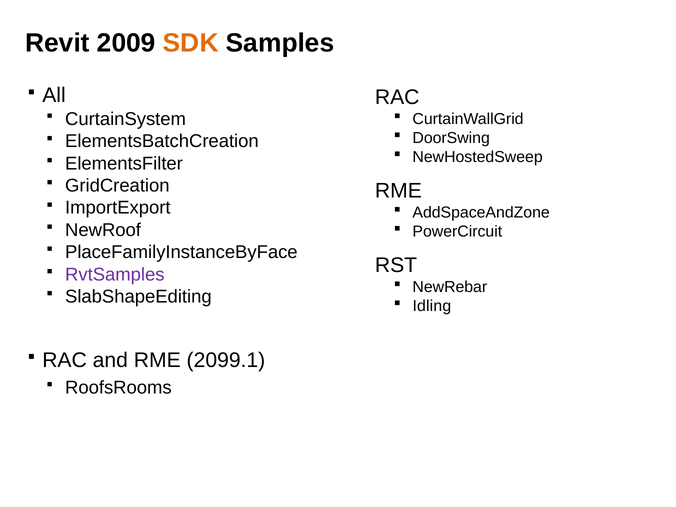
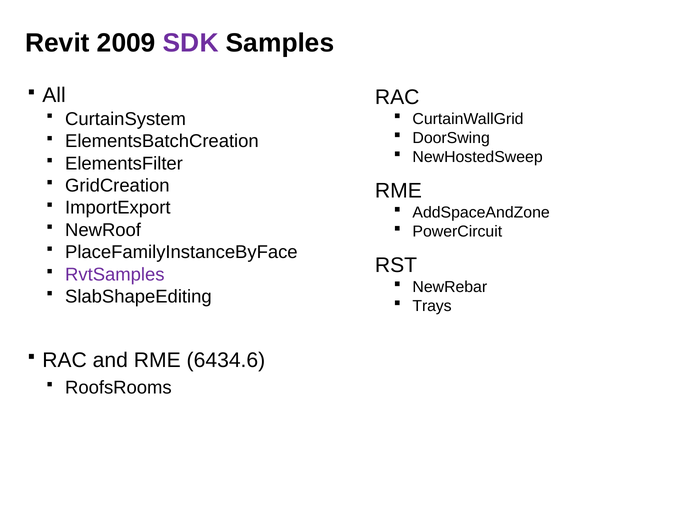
SDK colour: orange -> purple (191, 43)
Idling: Idling -> Trays (432, 306)
2099.1: 2099.1 -> 6434.6 (226, 360)
